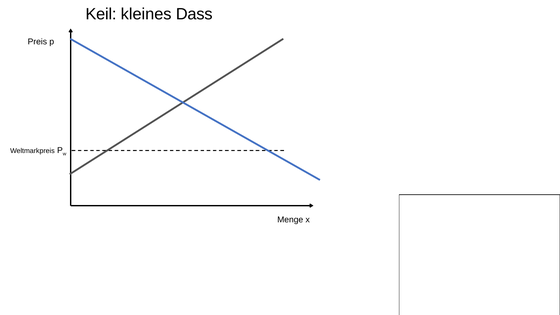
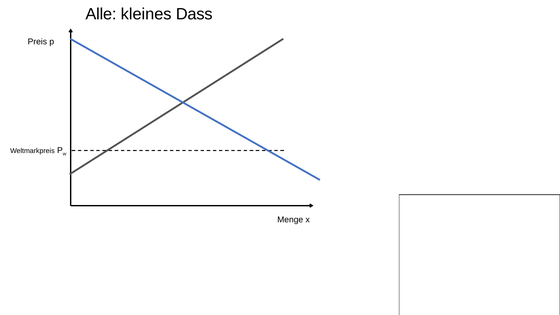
Keil: Keil -> Alle (101, 14)
